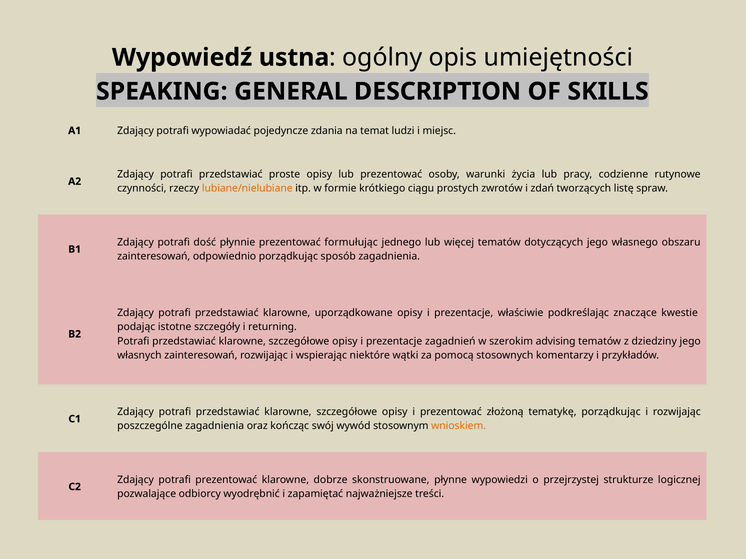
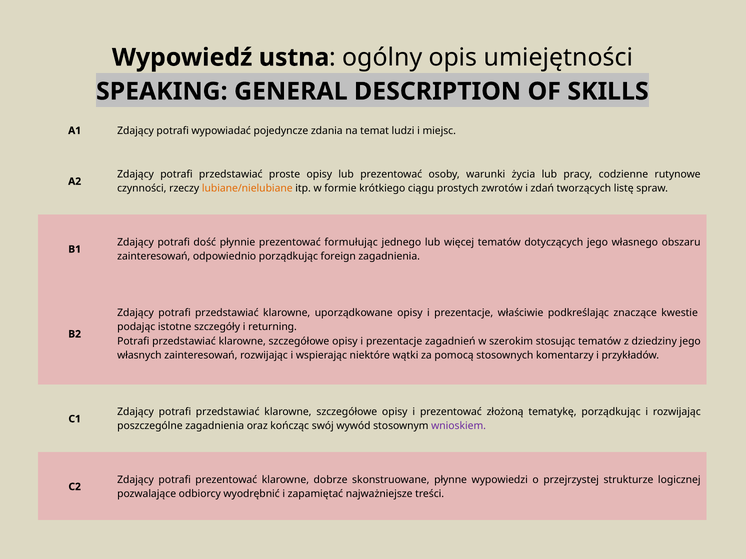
sposób: sposób -> foreign (338, 257)
advising: advising -> stosując (556, 341)
wnioskiem colour: orange -> purple (459, 426)
